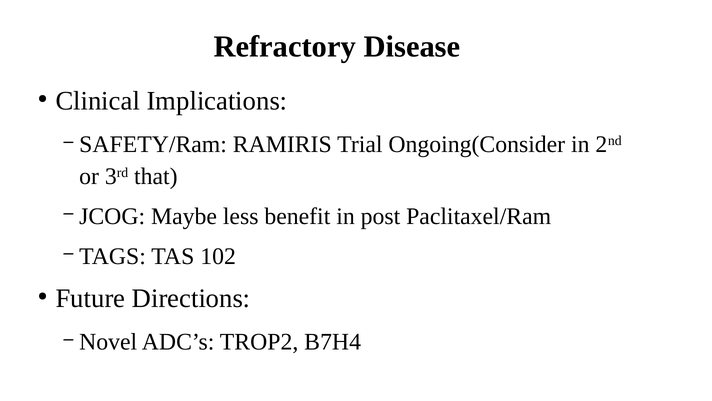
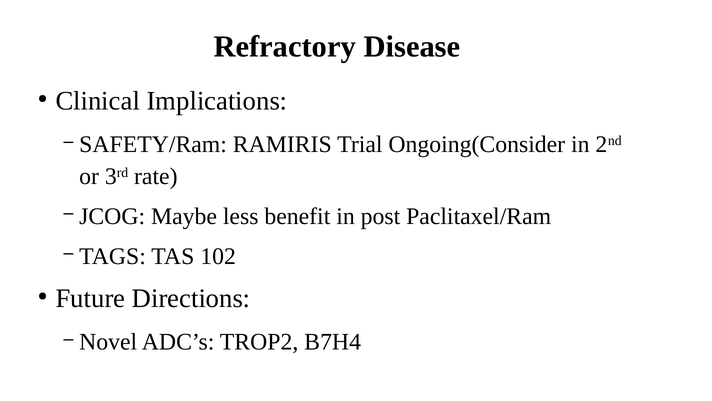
that: that -> rate (156, 176)
